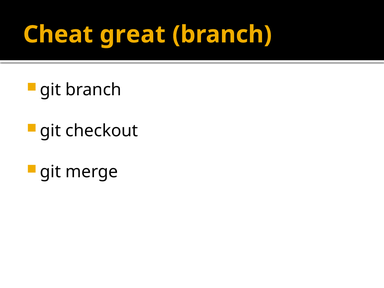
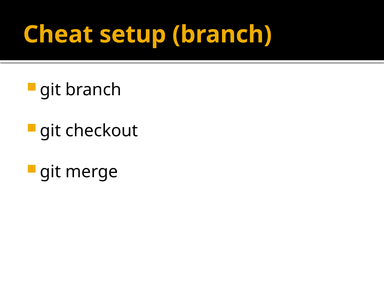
great: great -> setup (133, 34)
